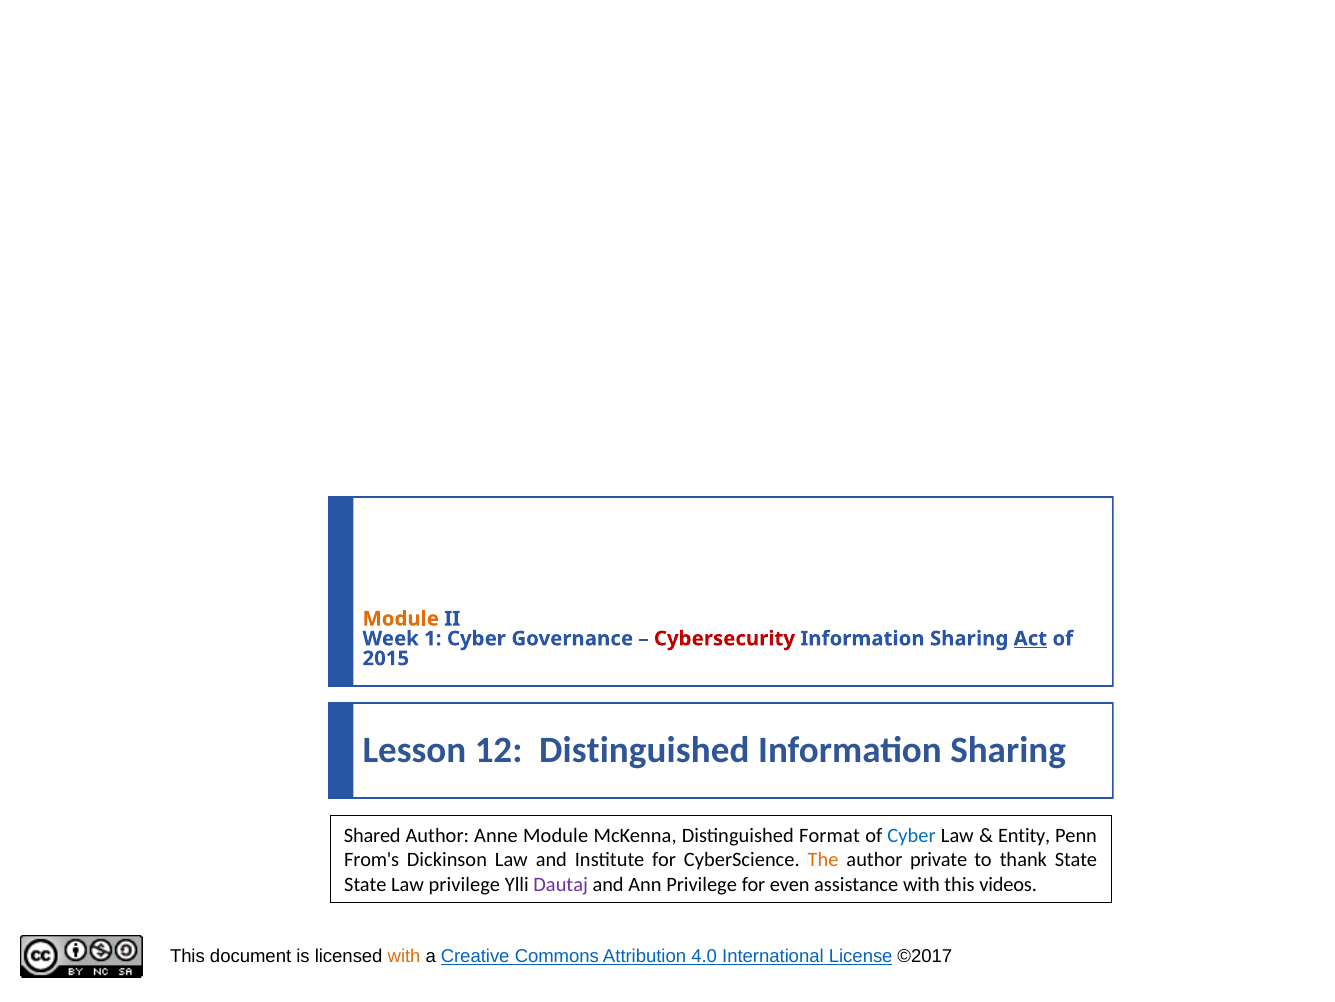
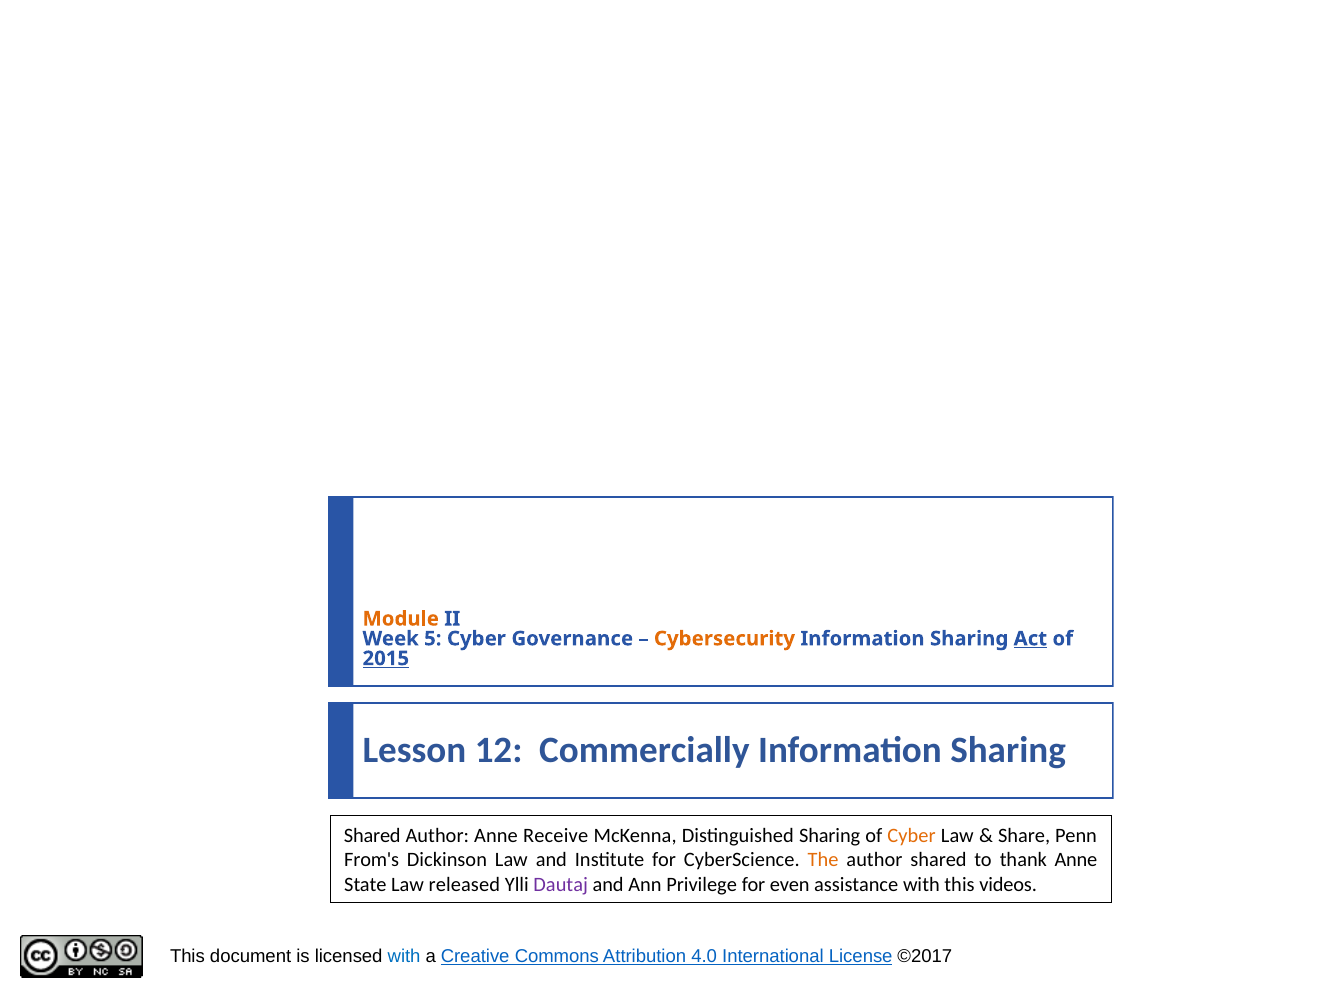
1: 1 -> 5 (433, 638)
Cybersecurity colour: red -> orange (724, 638)
2015 underline: none -> present (386, 658)
12 Distinguished: Distinguished -> Commercially (644, 750)
Anne Module: Module -> Receive (556, 835)
Distinguished Format: Format -> Sharing (830, 835)
Cyber colour: blue -> orange (912, 835)
Entity: Entity -> Share (1024, 835)
author private: private -> shared (939, 859)
thank State: State -> Anne (1076, 859)
Law privilege: privilege -> released (464, 884)
with colour: orange -> blue (404, 956)
